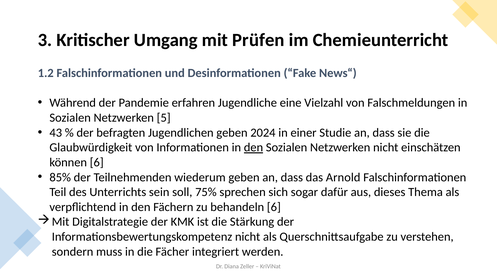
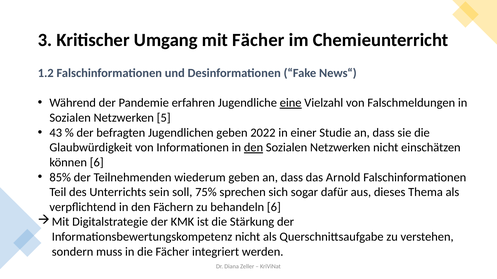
mit Prüfen: Prüfen -> Fächer (258, 40)
eine underline: none -> present (291, 103)
2024: 2024 -> 2022 (263, 133)
